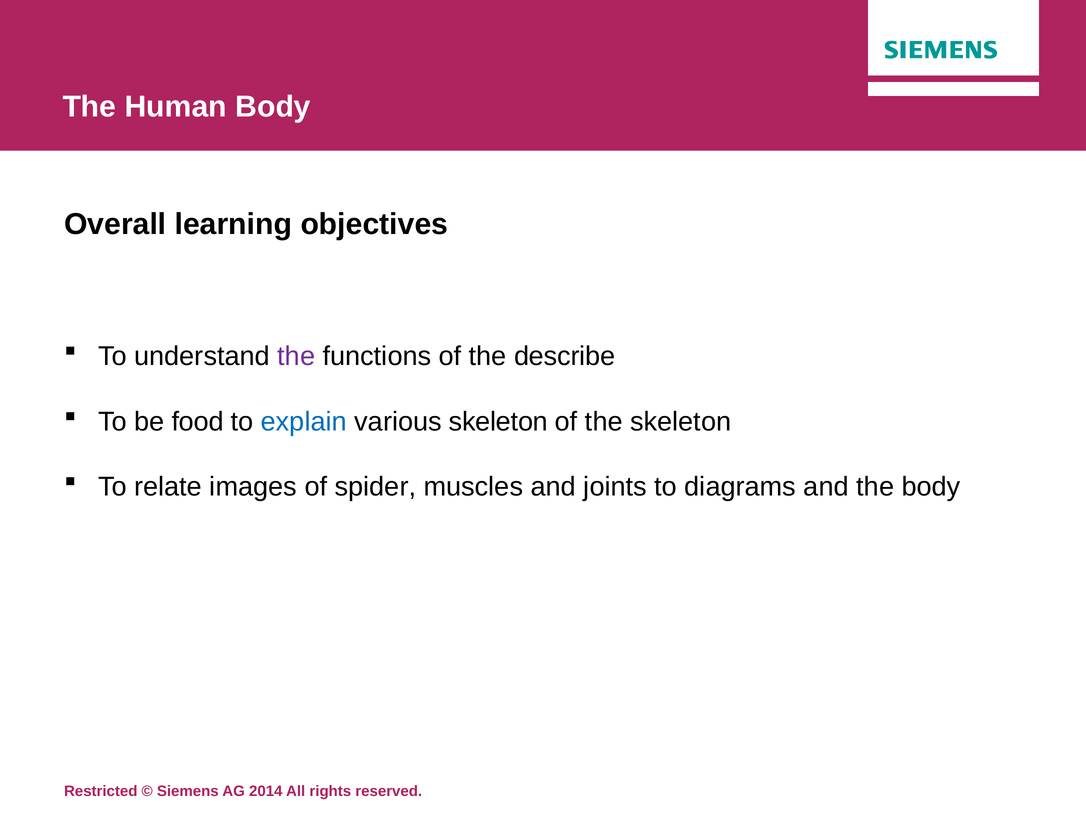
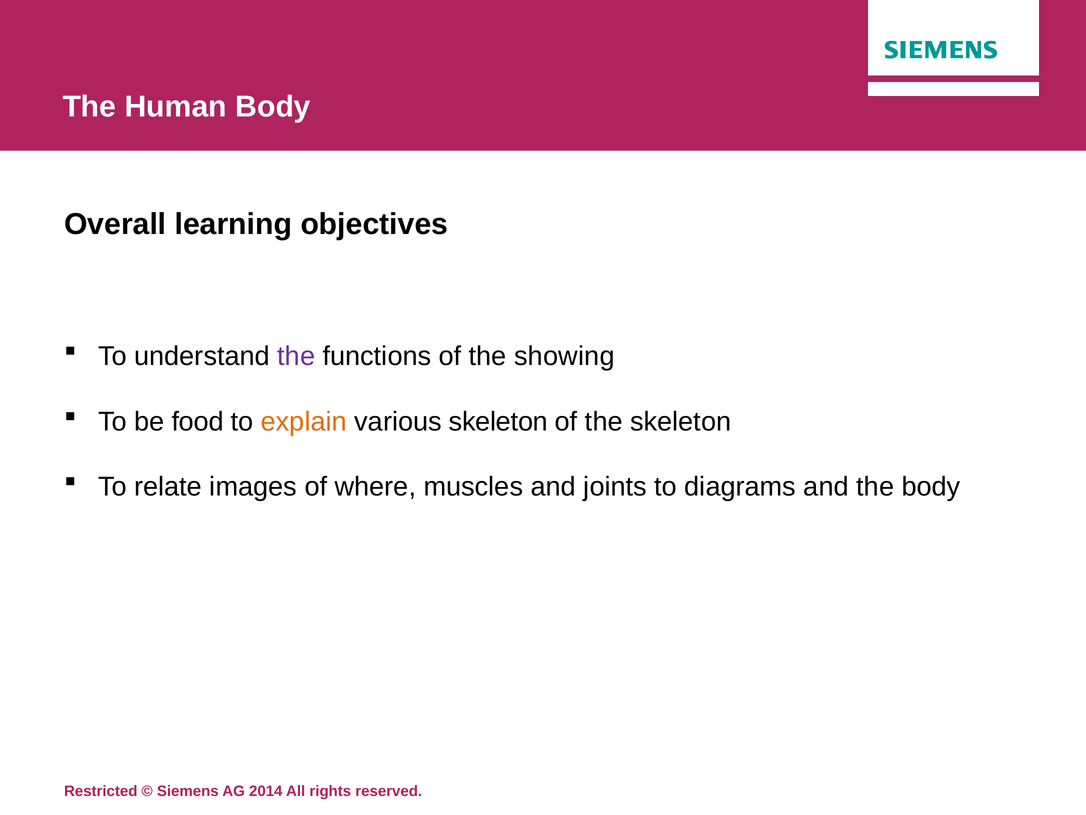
describe: describe -> showing (564, 356)
explain colour: blue -> orange (304, 421)
spider: spider -> where (375, 486)
